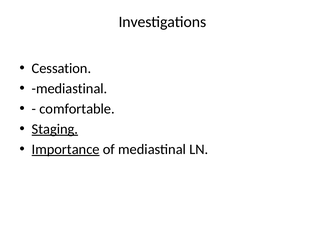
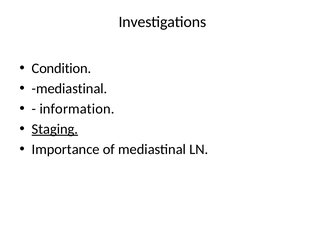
Cessation: Cessation -> Condition (61, 68)
comfortable: comfortable -> information (77, 109)
Importance underline: present -> none (66, 149)
